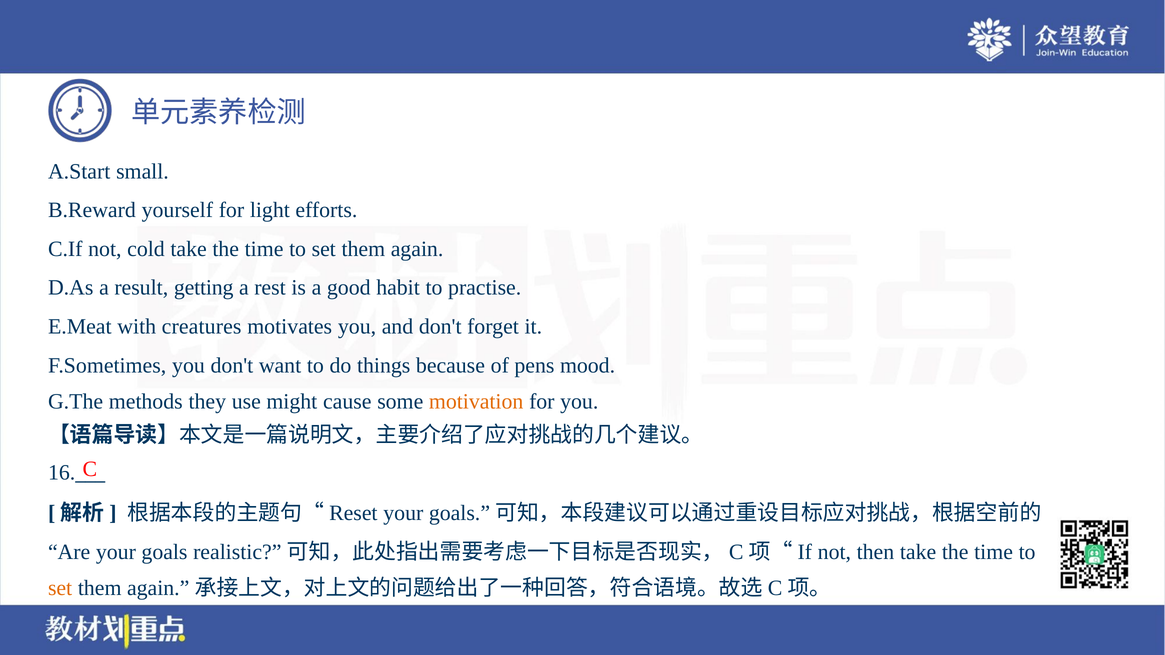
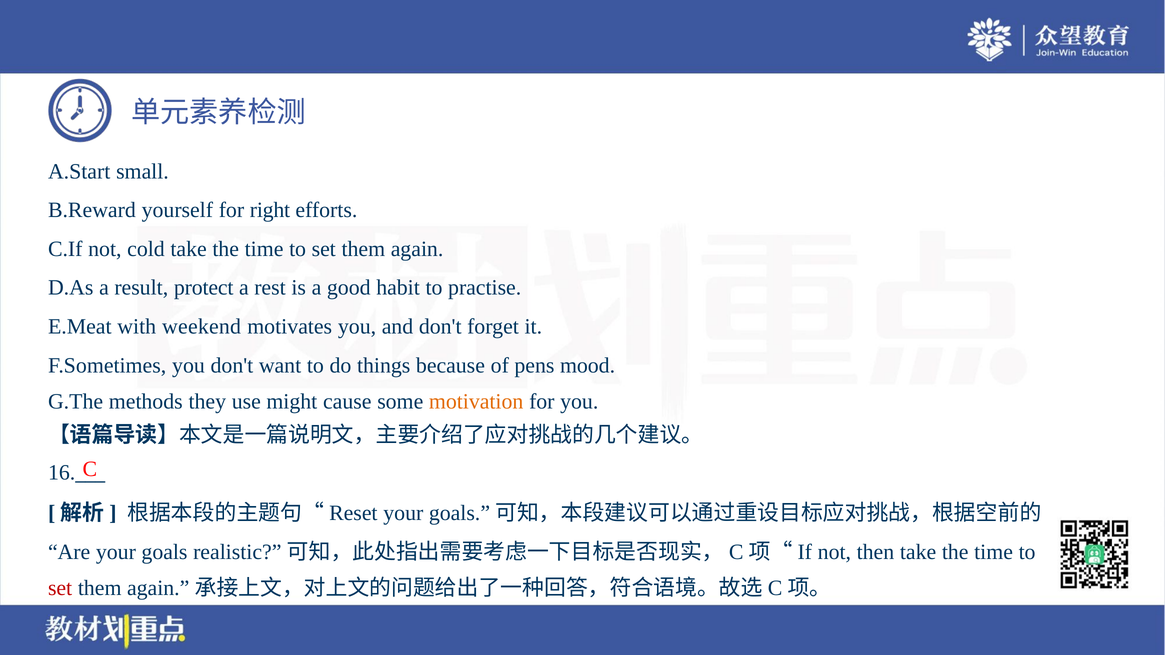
light: light -> right (270, 210)
getting: getting -> protect (204, 288)
creatures: creatures -> weekend (202, 327)
set colour: orange -> red (60, 588)
